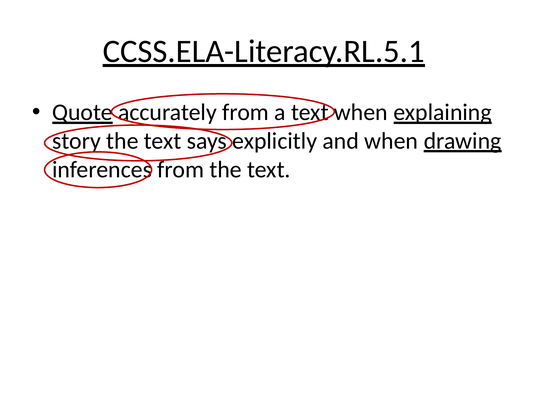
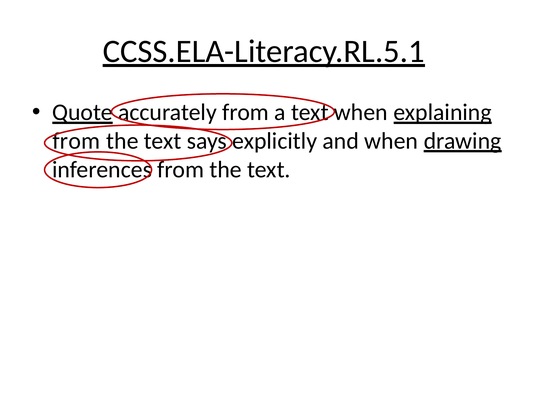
story: story -> from (76, 141)
